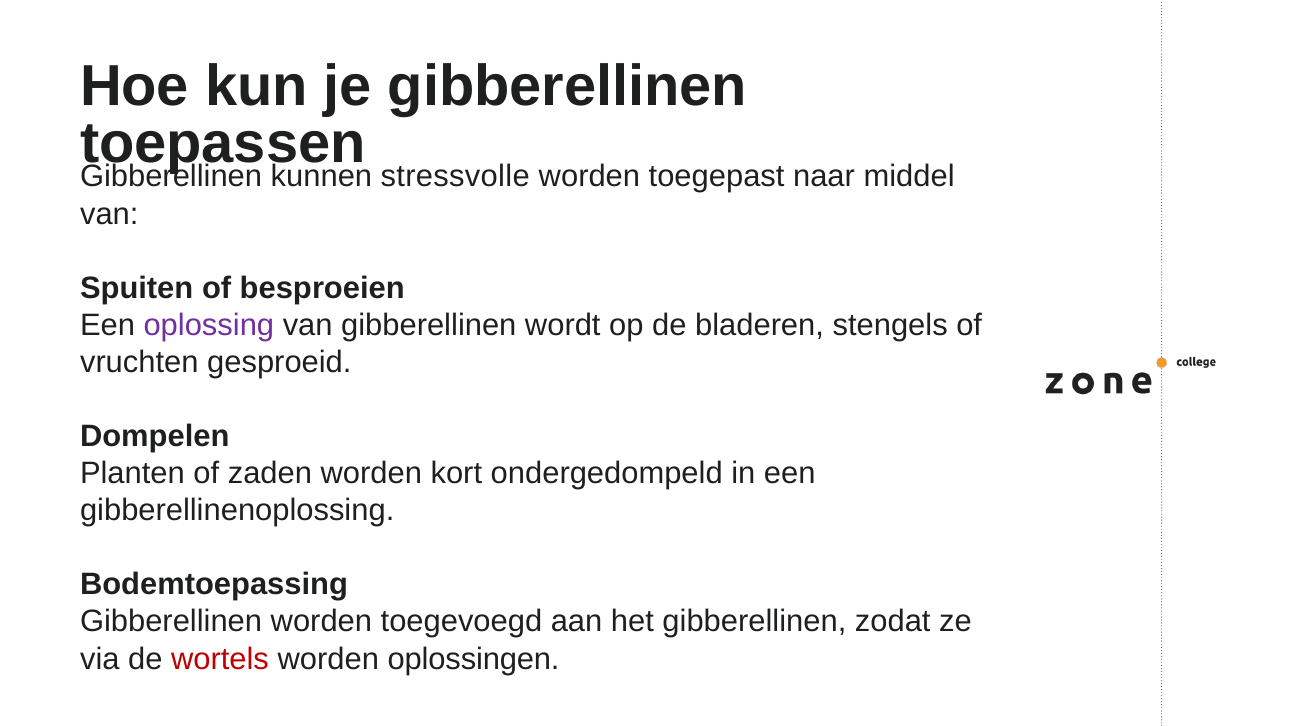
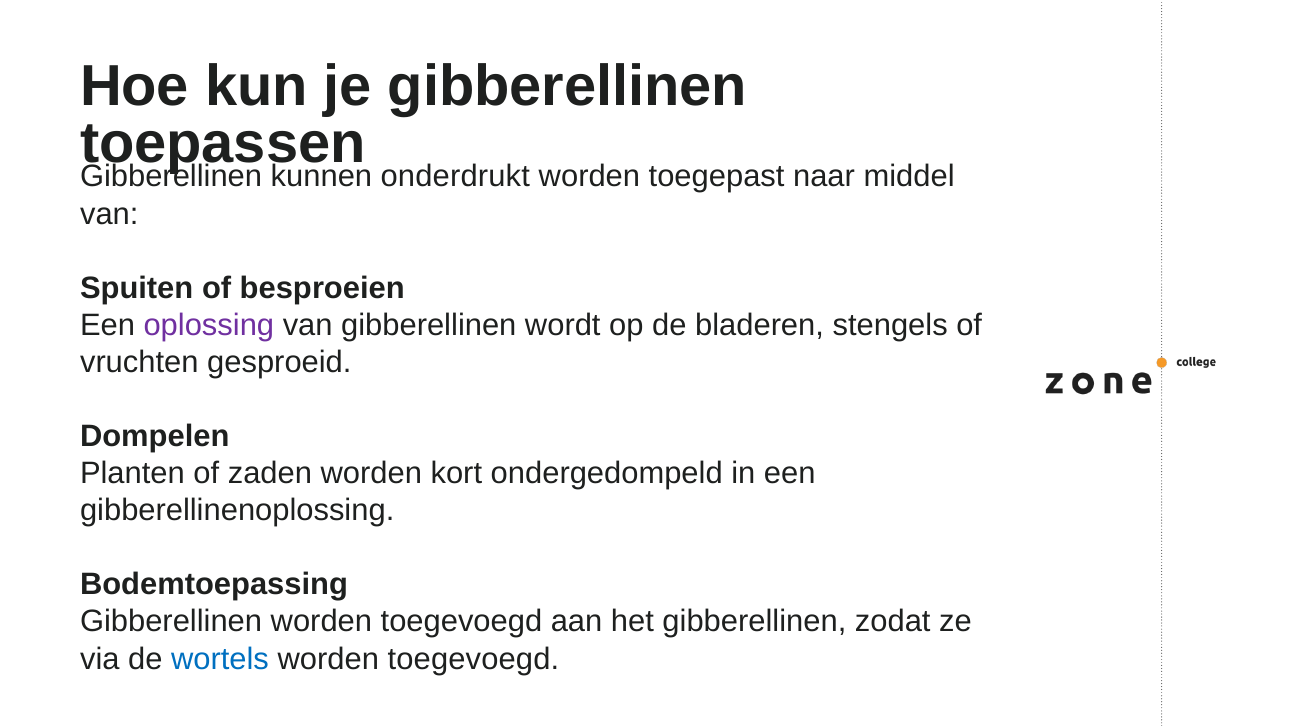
stressvolle: stressvolle -> onderdrukt (455, 177)
wortels colour: red -> blue (220, 659)
oplossingen: oplossingen -> toegevoegd (473, 659)
